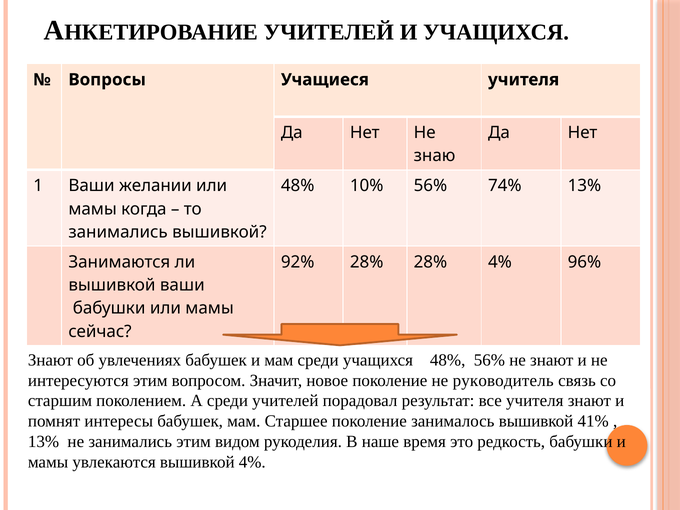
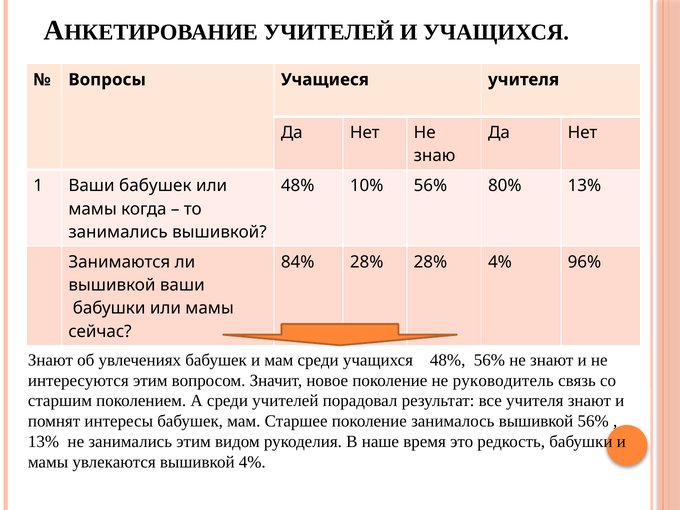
Ваши желании: желании -> бабушек (155, 186)
74%: 74% -> 80% (505, 186)
92%: 92% -> 84% (298, 262)
вышивкой 41%: 41% -> 56% (593, 421)
